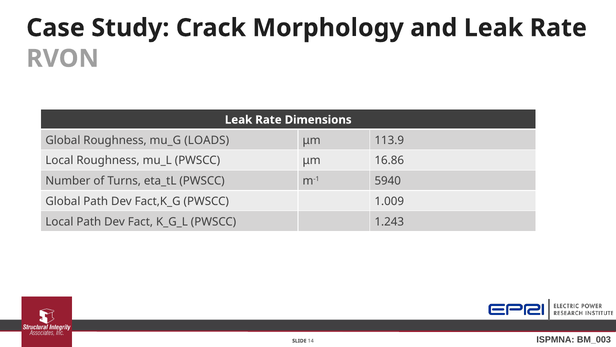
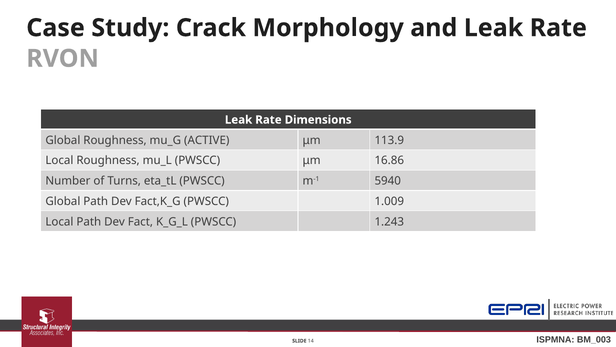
LOADS: LOADS -> ACTIVE (207, 140)
